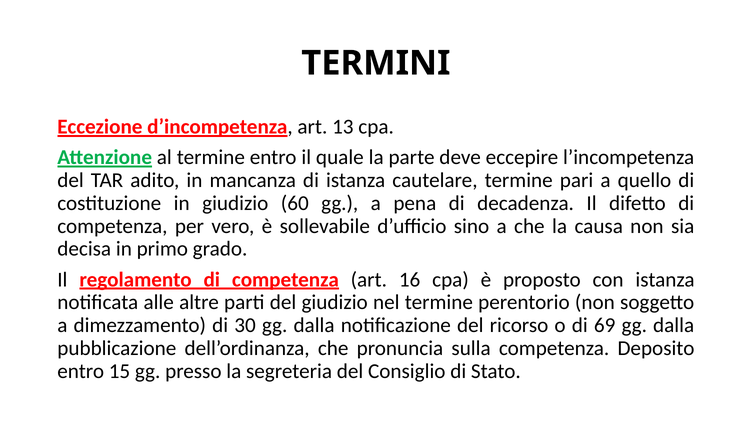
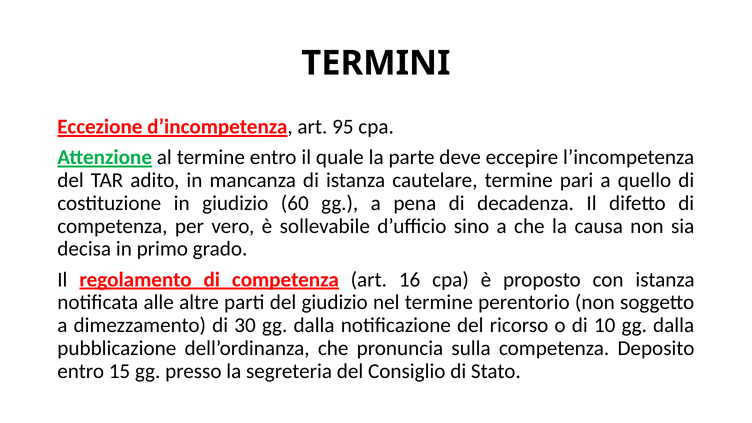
13: 13 -> 95 (343, 127)
69: 69 -> 10 (605, 325)
